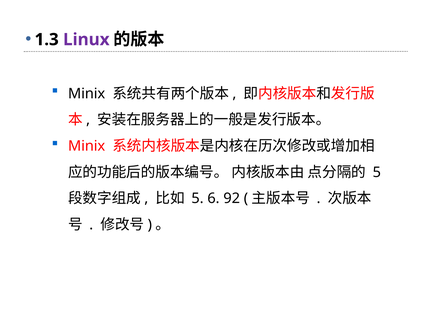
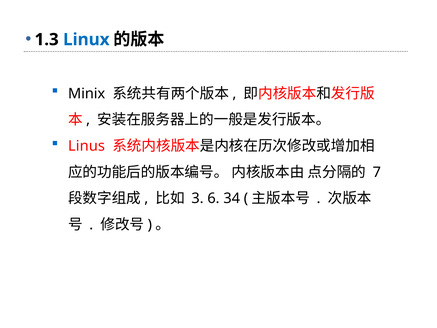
Linux colour: purple -> blue (86, 40)
Minix: Minix -> Linus (87, 146)
5: 5 -> 7 (377, 172)
5: 5 -> 3 (197, 198)
92: 92 -> 34 (232, 198)
